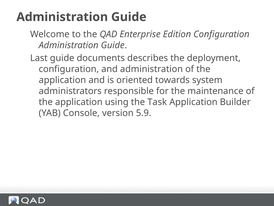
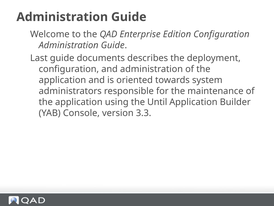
Task: Task -> Until (157, 102)
5.9: 5.9 -> 3.3 (144, 113)
